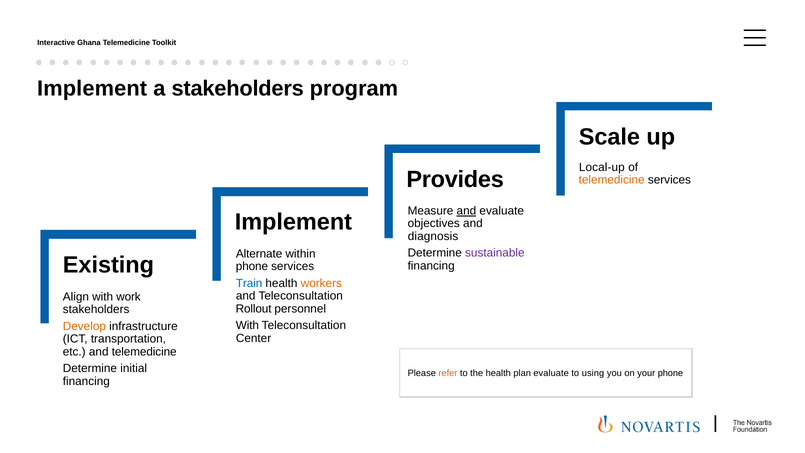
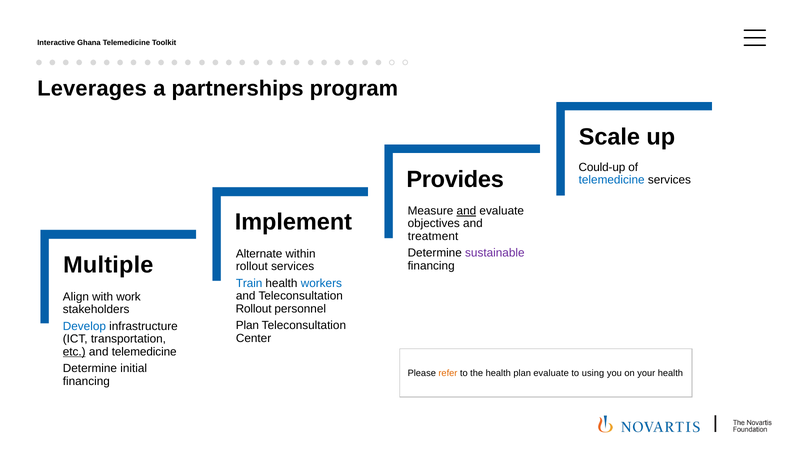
Implement: Implement -> Leverages (92, 89)
a stakeholders: stakeholders -> partnerships (238, 89)
Local-up: Local-up -> Could-up (602, 167)
telemedicine colour: orange -> blue (612, 180)
diagnosis: diagnosis -> treatment (433, 236)
Existing: Existing -> Multiple (108, 265)
phone: phone -> rollout (252, 266)
workers colour: orange -> blue (321, 283)
With: With -> Plan (247, 325)
Develop colour: orange -> blue (84, 326)
etc underline: none -> present (74, 352)
your phone: phone -> health (670, 373)
